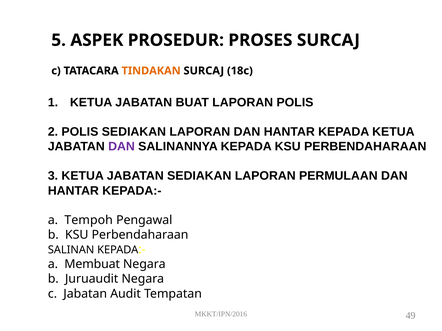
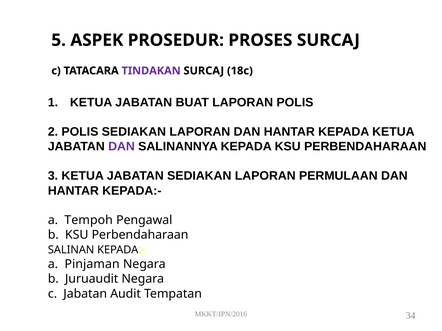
TINDAKAN colour: orange -> purple (151, 71)
Membuat: Membuat -> Pinjaman (92, 265)
49: 49 -> 34 (411, 316)
